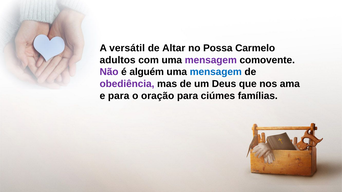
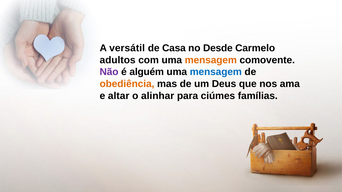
Altar: Altar -> Casa (174, 48)
Possa: Possa -> Desde (218, 48)
mensagem colour: purple -> orange (211, 60)
obediência colour: purple -> orange (127, 84)
e para: para -> altar (119, 96)
oração: oração -> alinhar (158, 96)
